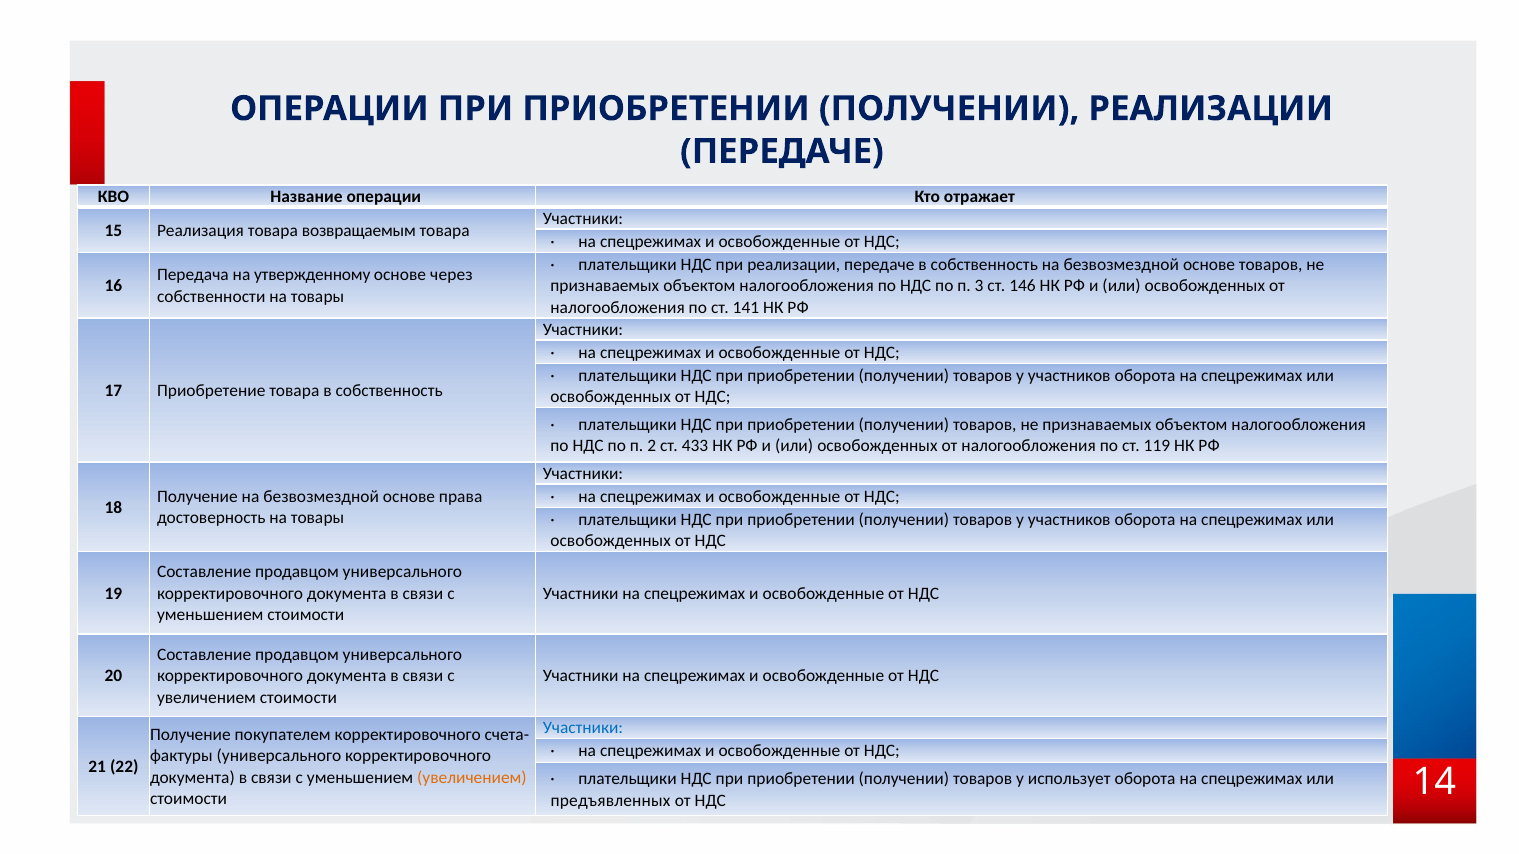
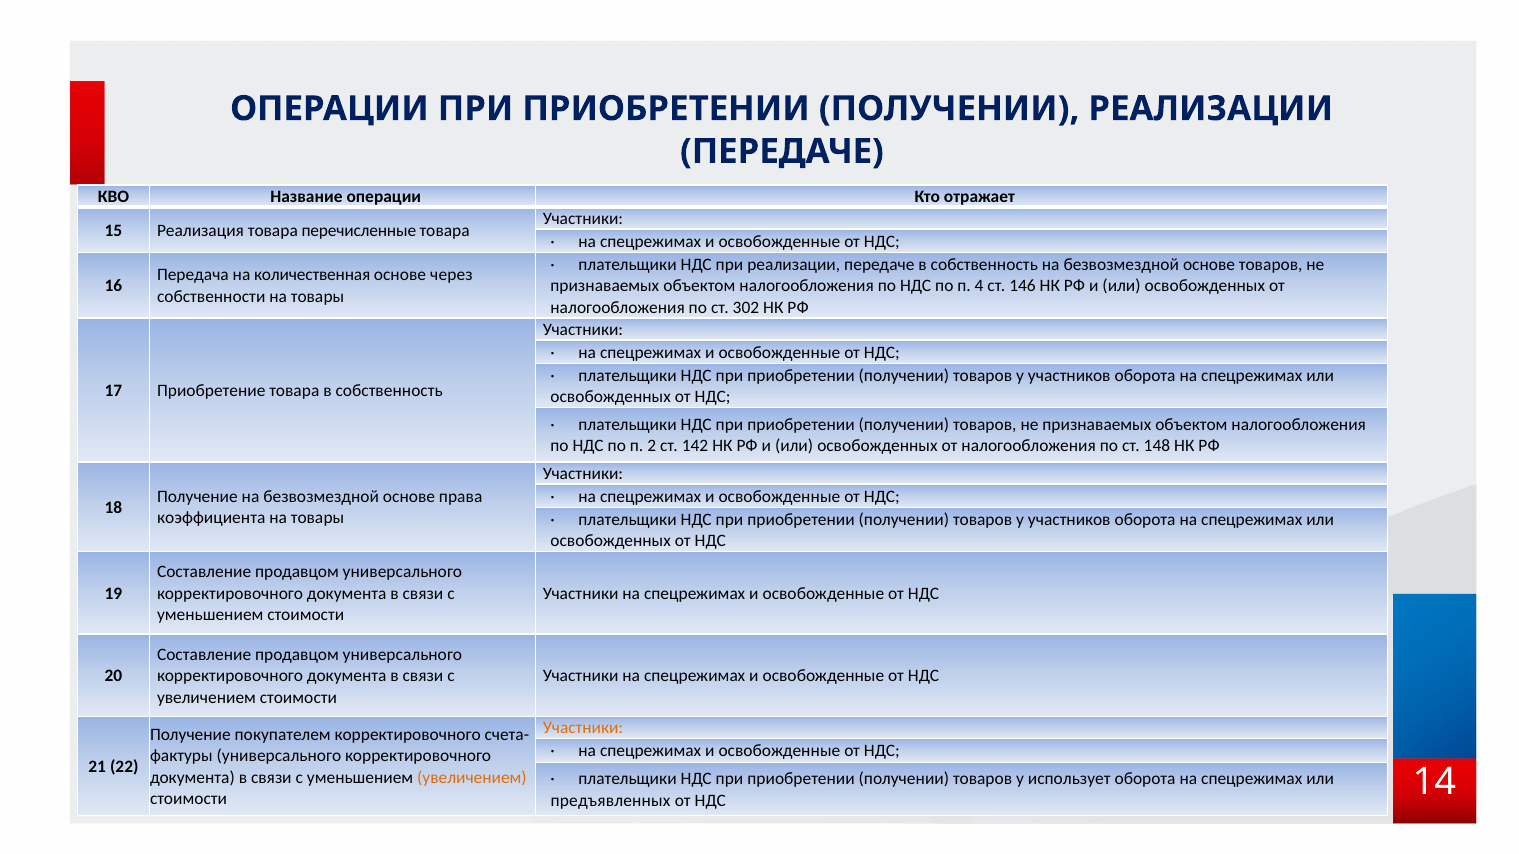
возвращаемым: возвращаемым -> перечисленные (359, 231)
утвержденному: утвержденному -> количественная (312, 275)
3: 3 -> 4 (979, 286)
141: 141 -> 302 (746, 308)
433: 433 -> 142 (695, 446)
119: 119 -> 148 (1157, 446)
достоверность: достоверность -> коэффициента (211, 518)
Участники colour: blue -> orange (583, 728)
